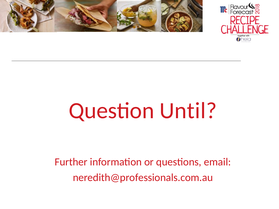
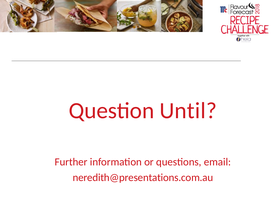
neredith@professionals.com.au: neredith@professionals.com.au -> neredith@presentations.com.au (143, 178)
